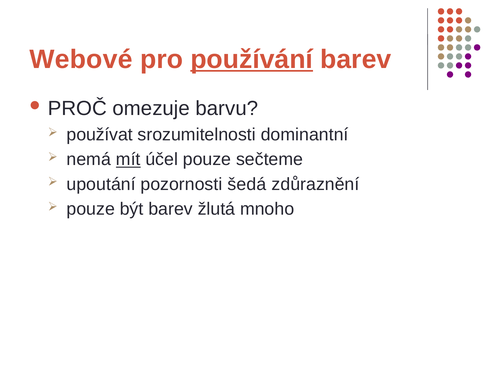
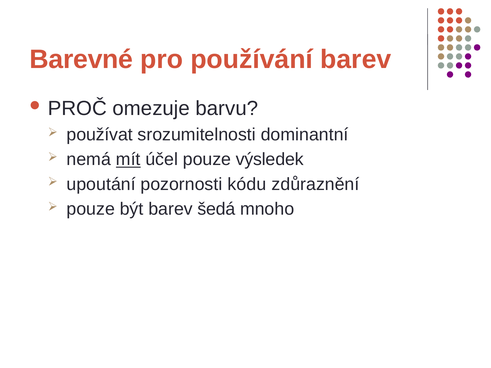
Webové: Webové -> Barevné (81, 60)
používání underline: present -> none (252, 60)
sečteme: sečteme -> výsledek (270, 160)
šedá: šedá -> kódu (247, 184)
žlutá: žlutá -> šedá (216, 209)
